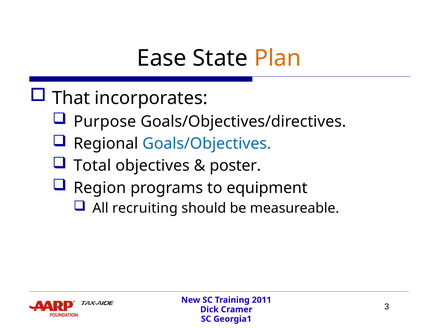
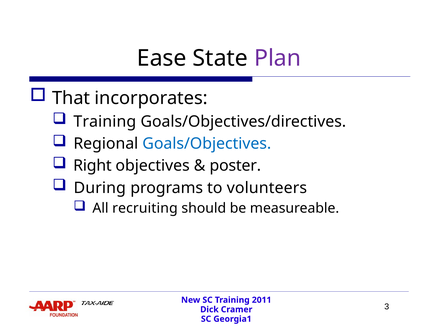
Plan colour: orange -> purple (278, 58)
Purpose: Purpose -> Training (105, 122)
Total: Total -> Right (92, 166)
Region: Region -> During (100, 188)
equipment: equipment -> volunteers (267, 188)
